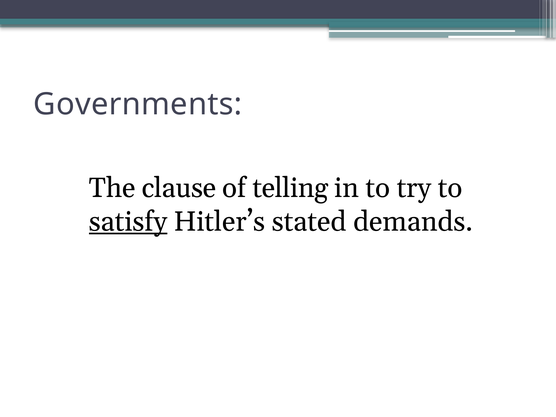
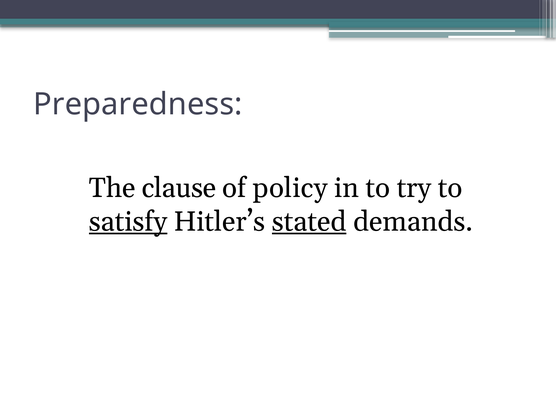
Governments: Governments -> Preparedness (138, 104)
telling: telling -> policy (290, 188)
stated underline: none -> present (309, 222)
